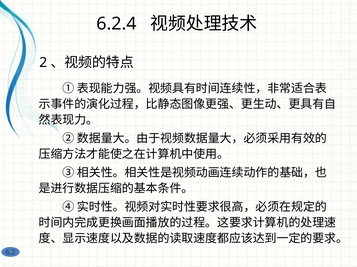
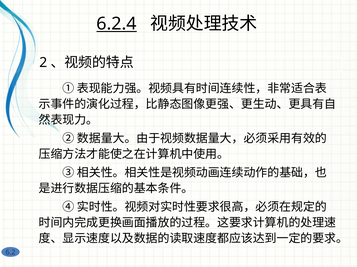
6.2.4 underline: none -> present (117, 24)
